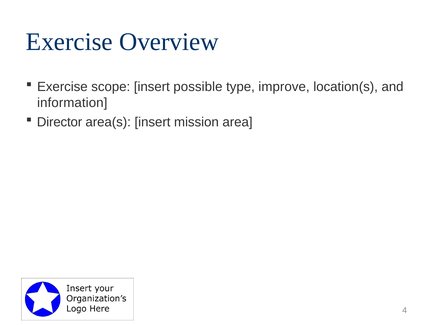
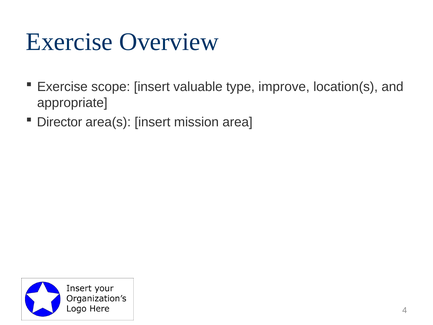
possible: possible -> valuable (198, 87)
information: information -> appropriate (72, 103)
